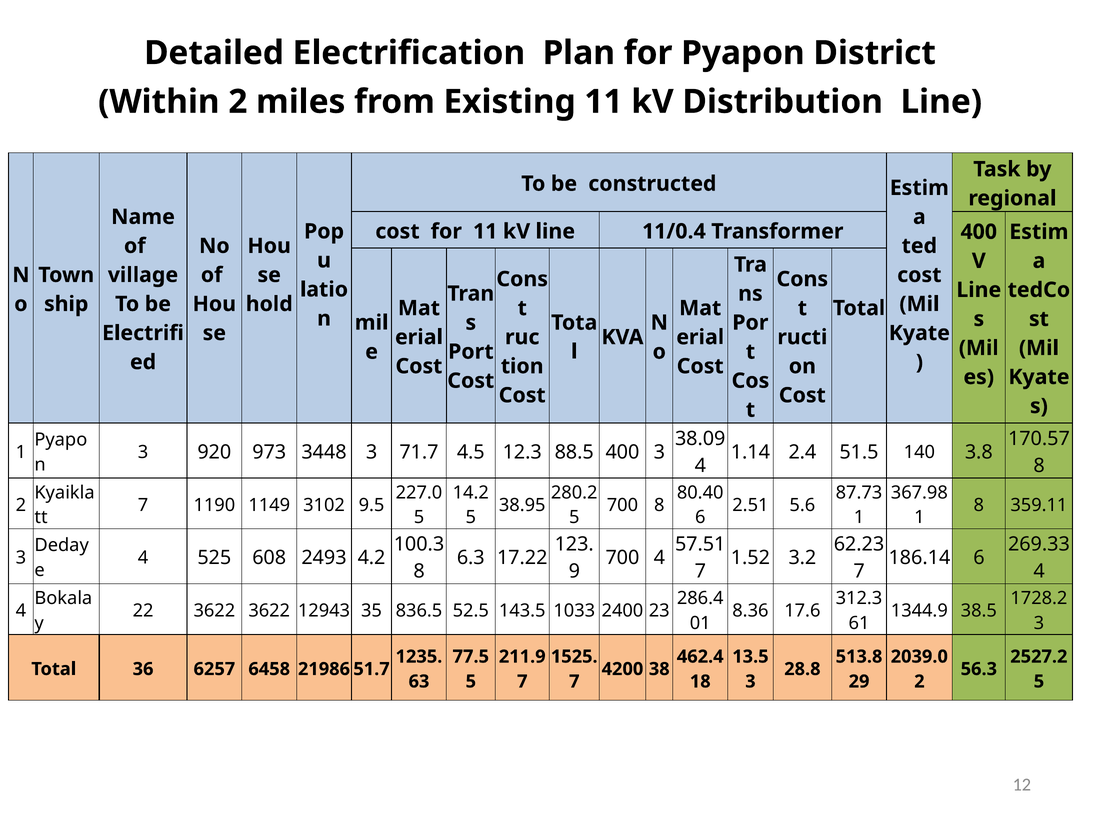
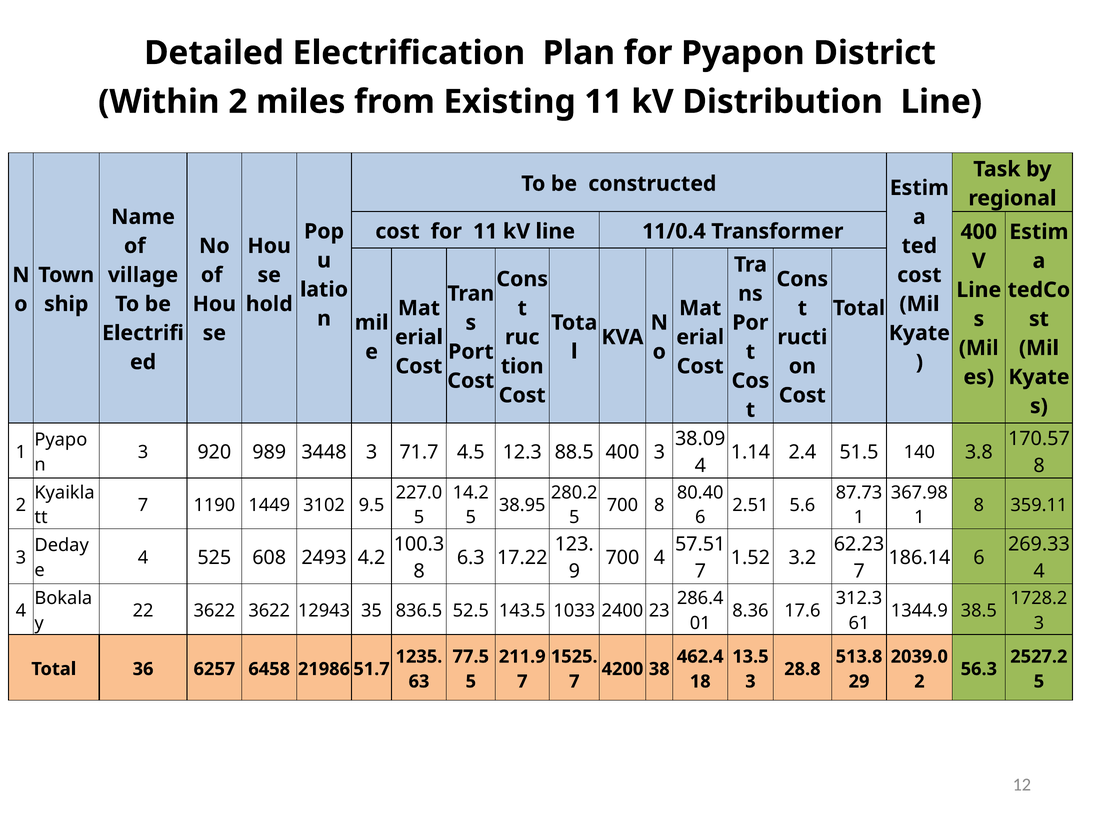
973: 973 -> 989 (269, 453)
1149: 1149 -> 1449 (269, 505)
